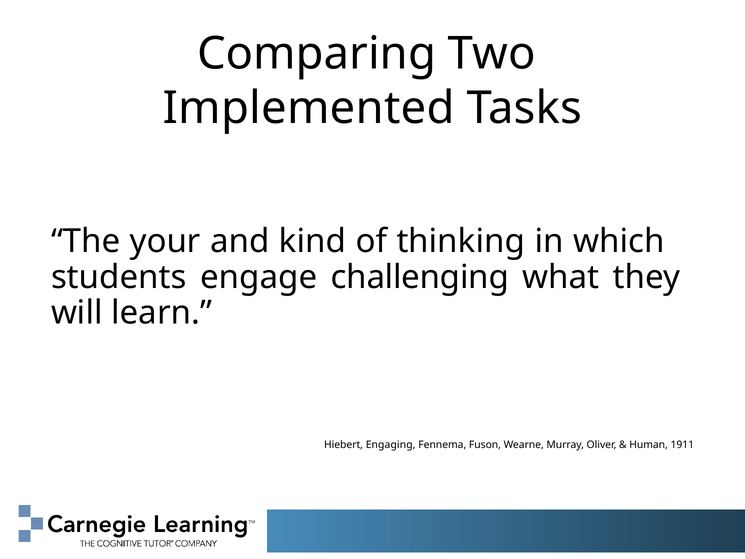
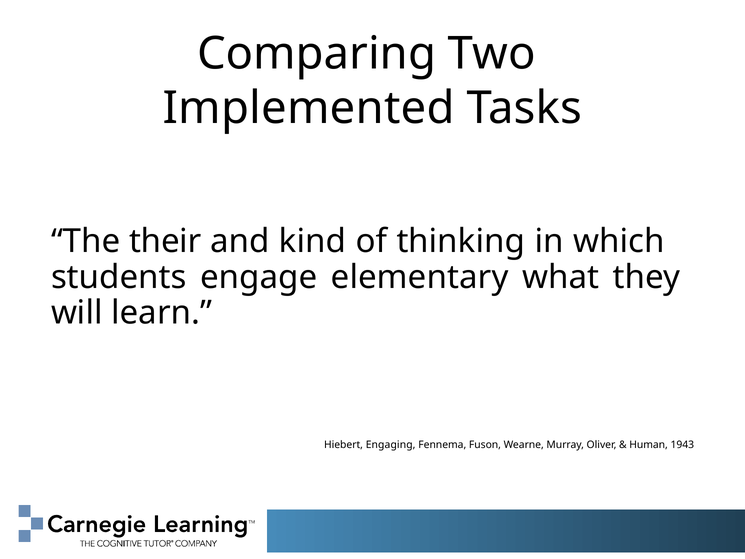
your: your -> their (165, 241)
challenging: challenging -> elementary (420, 277)
1911: 1911 -> 1943 (682, 444)
